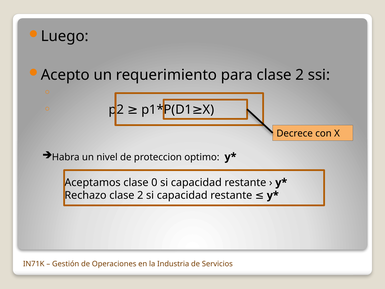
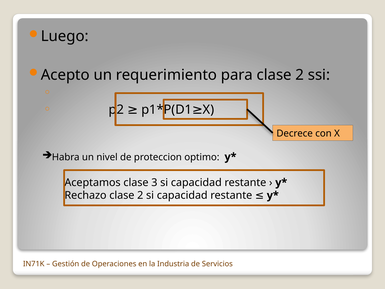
0: 0 -> 3 (154, 182)
